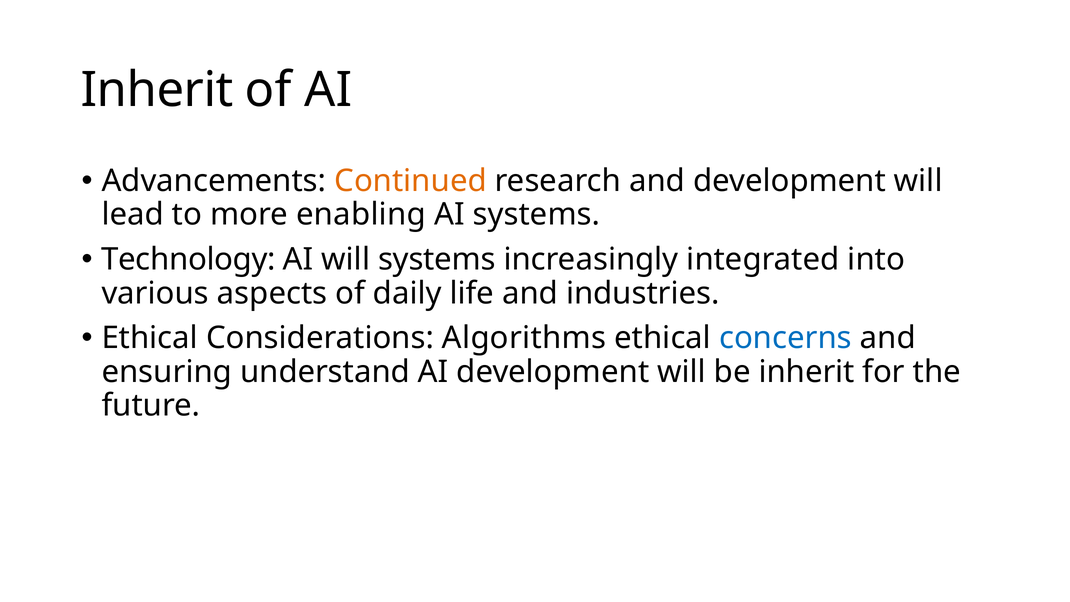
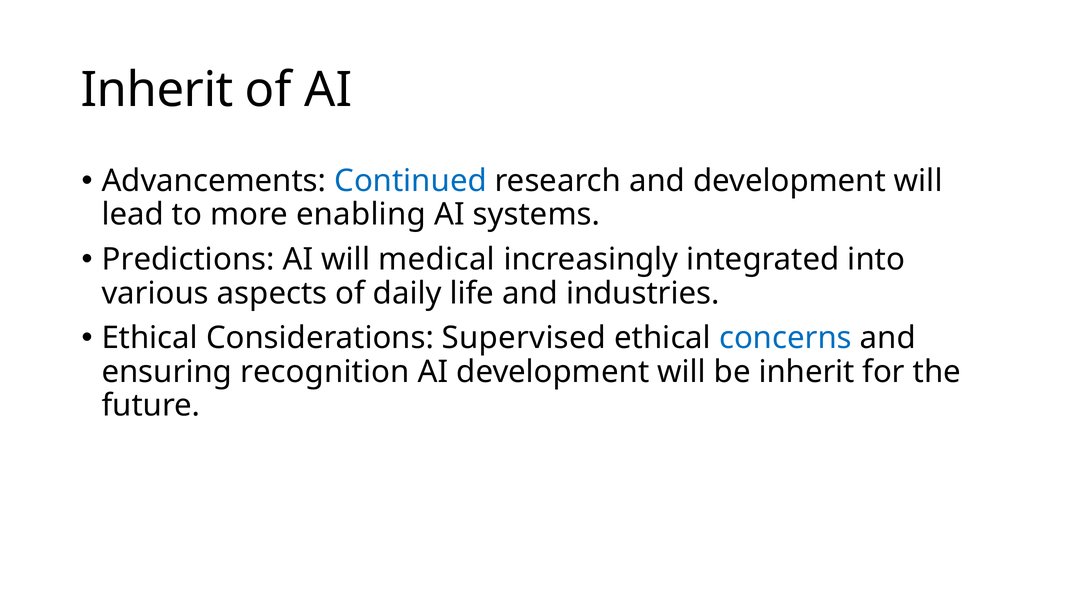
Continued colour: orange -> blue (411, 181)
Technology: Technology -> Predictions (188, 259)
will systems: systems -> medical (437, 259)
Algorithms: Algorithms -> Supervised (524, 338)
understand: understand -> recognition (325, 372)
